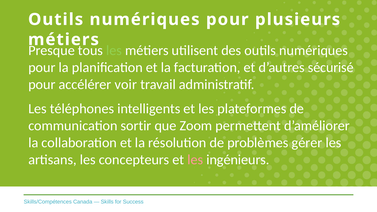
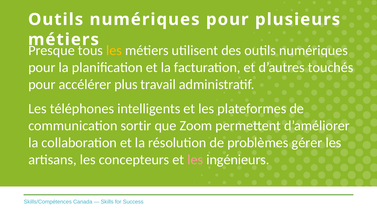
les colour: light green -> yellow (114, 51)
sécurisé: sécurisé -> touchés (331, 68)
voir: voir -> plus (126, 84)
